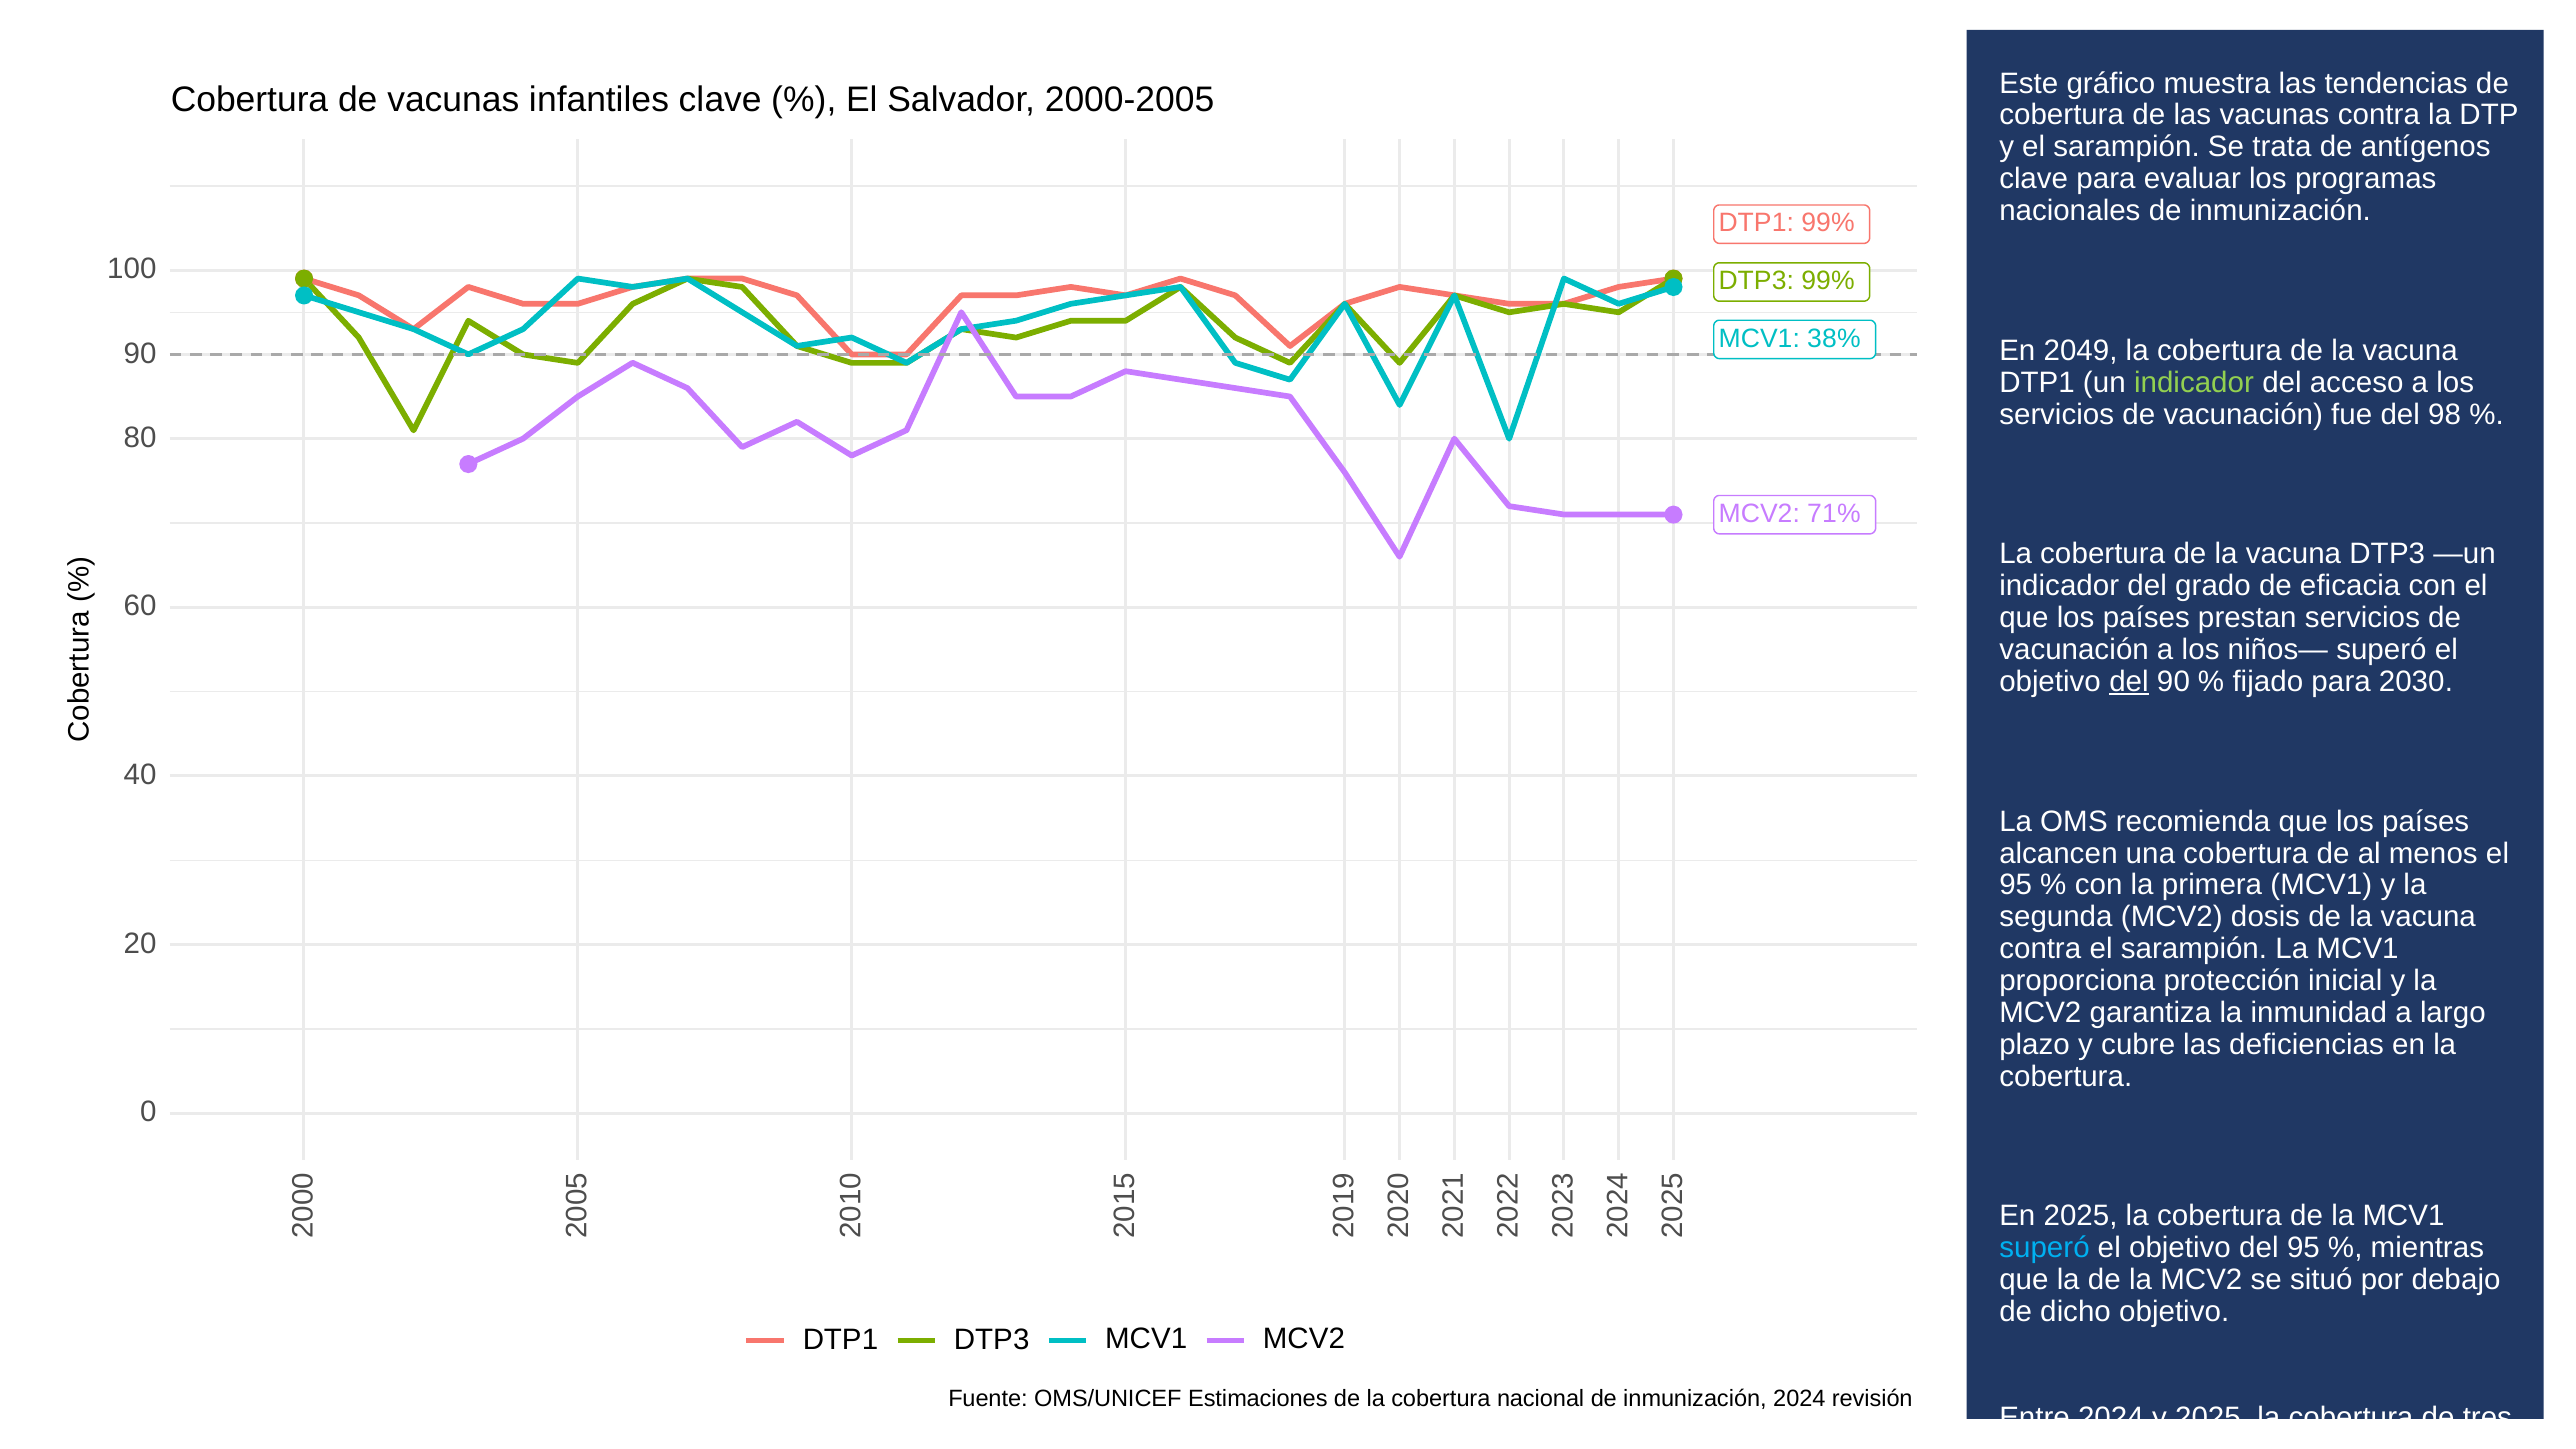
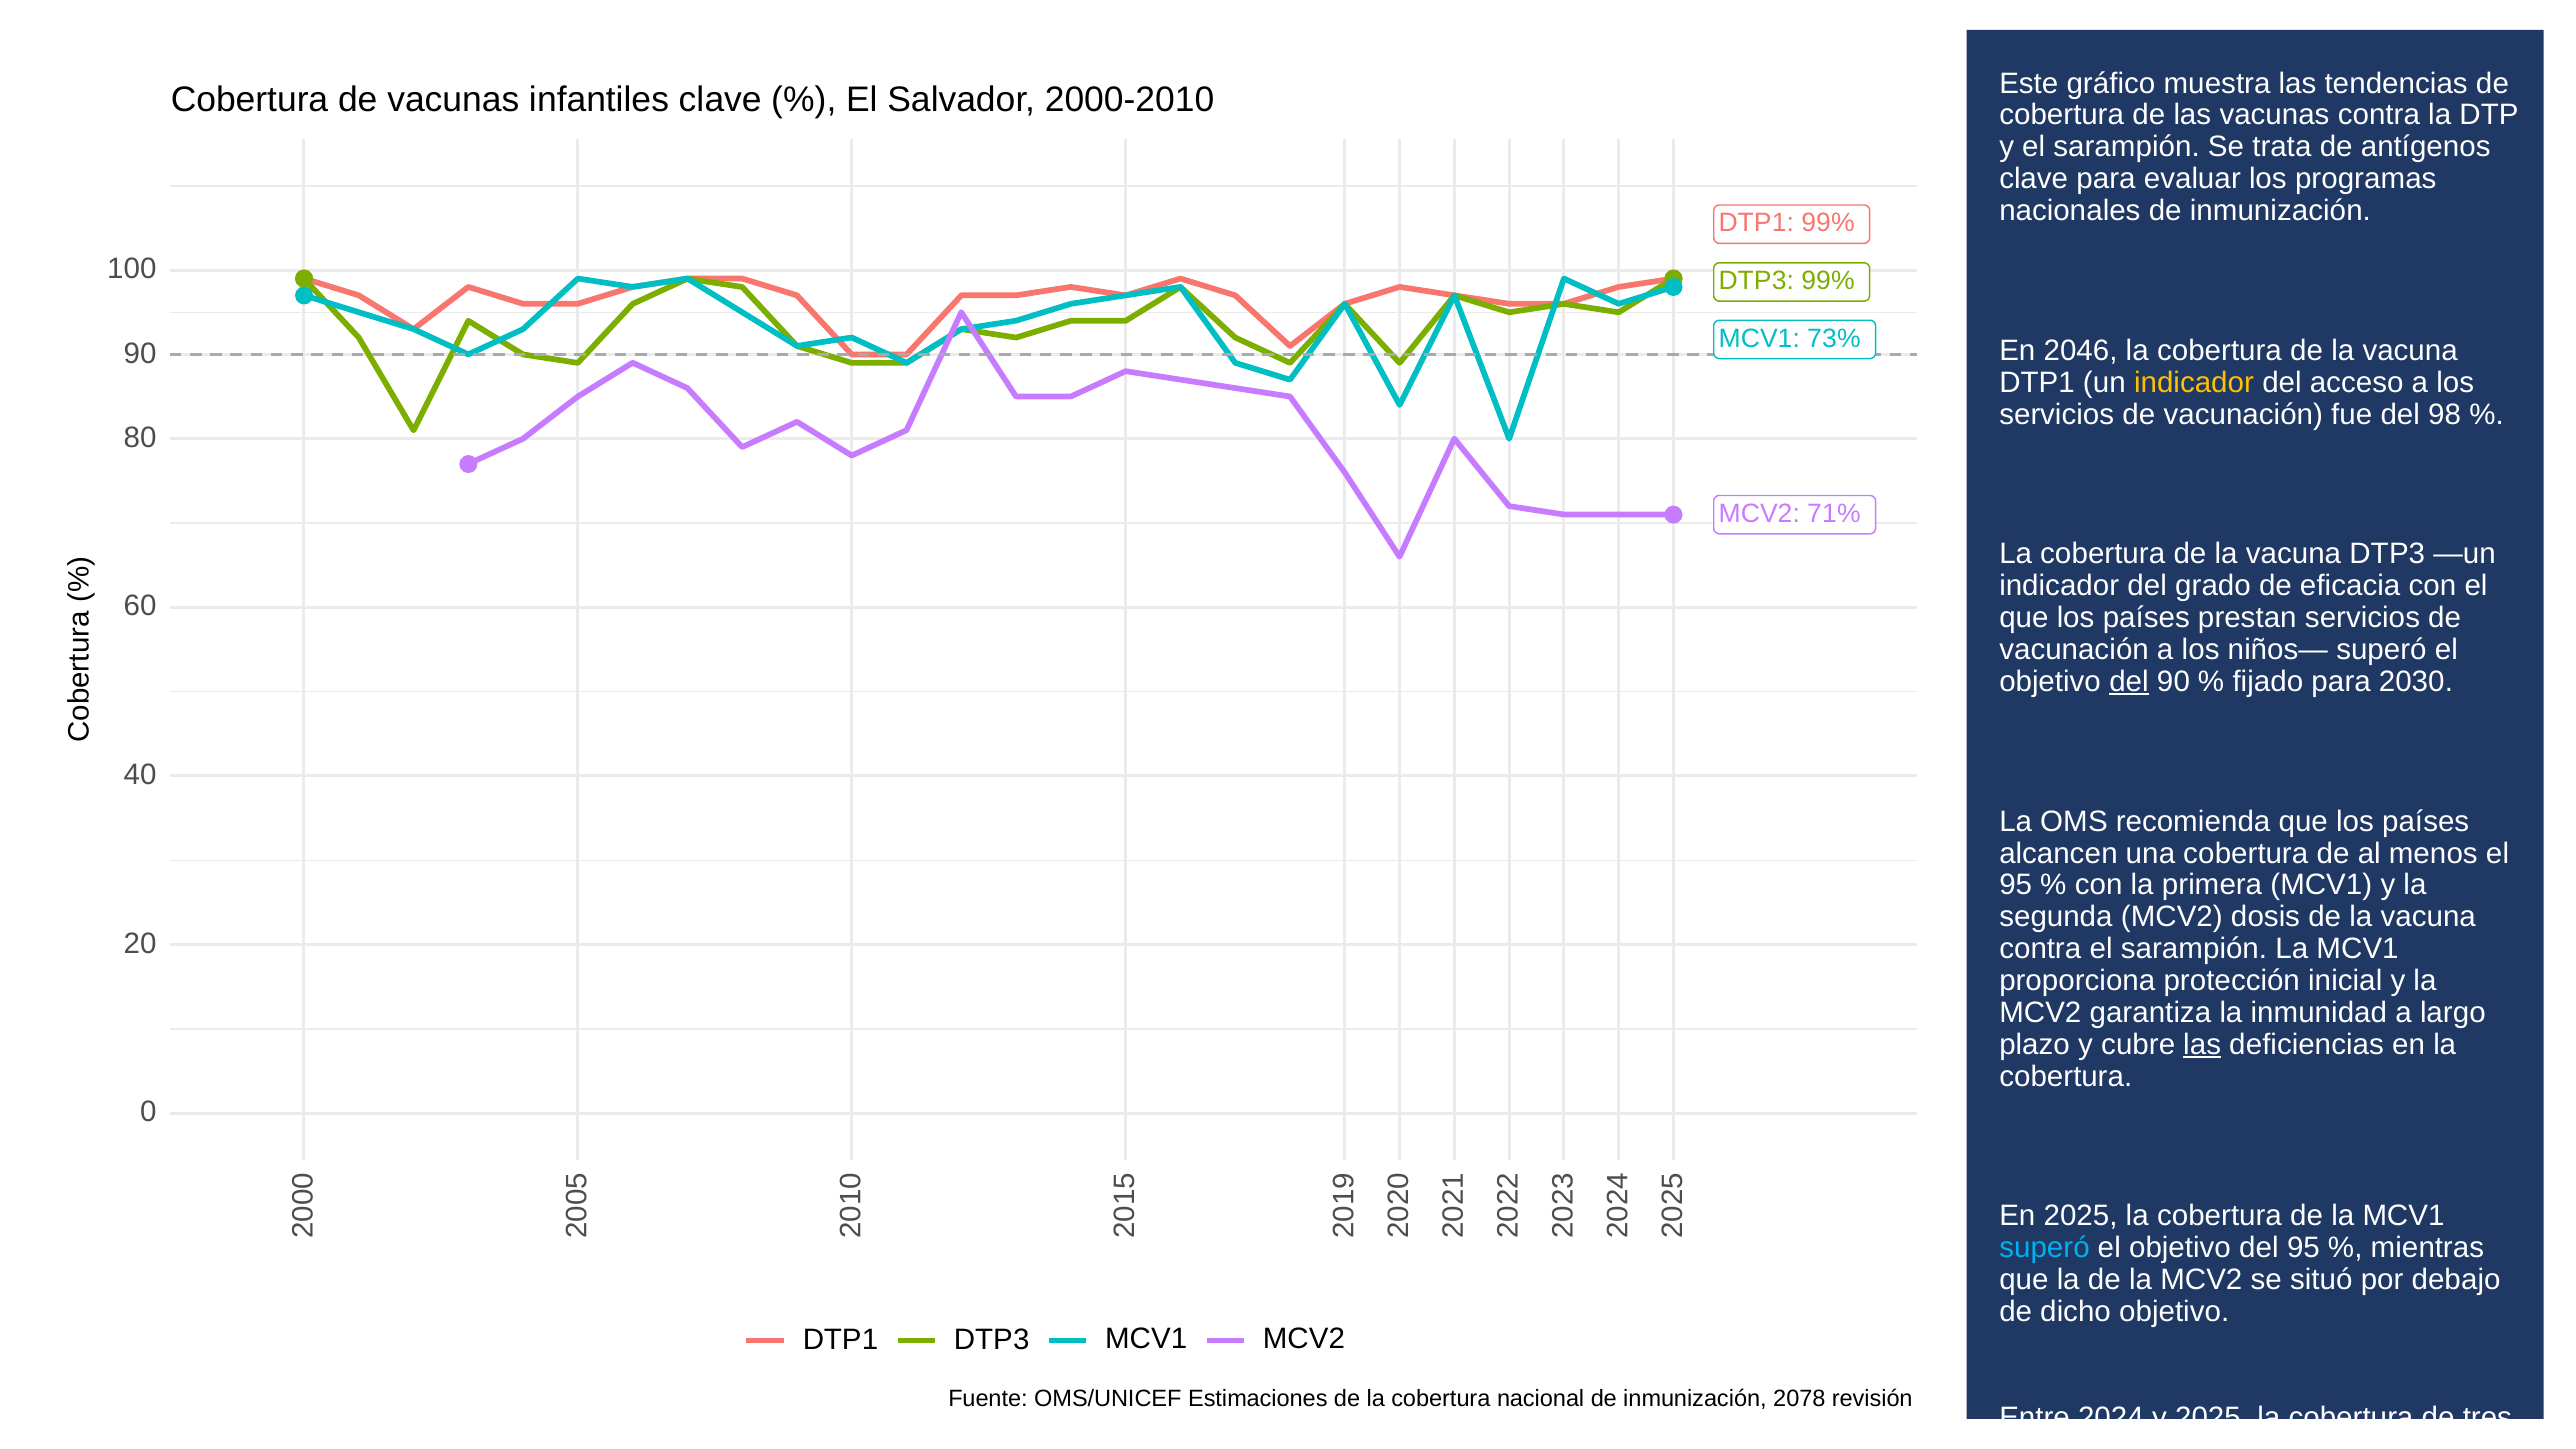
2000-2005: 2000-2005 -> 2000-2010 (1130, 100)
38%: 38% -> 73% (1834, 338)
2049: 2049 -> 2046 (2081, 351)
indicador colour: light green -> yellow (2194, 382)
las underline: none -> present (2202, 1044)
inmunización 2024: 2024 -> 2078 (1799, 1399)
